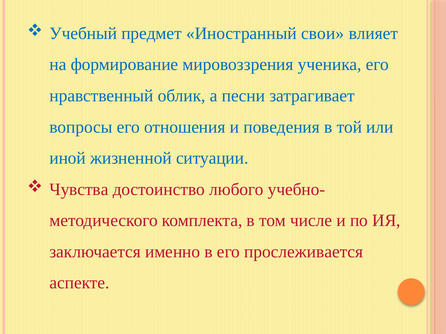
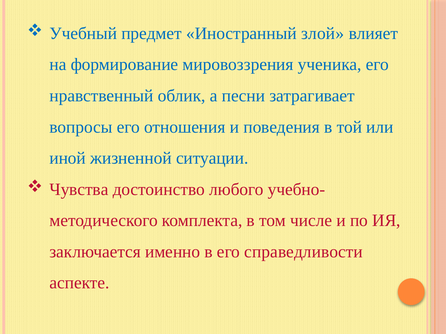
свои: свои -> злой (323, 33)
прослеживается: прослеживается -> справедливости (304, 252)
